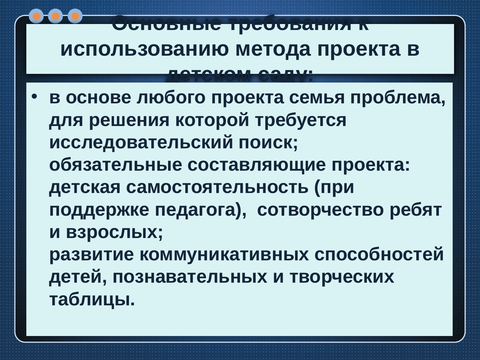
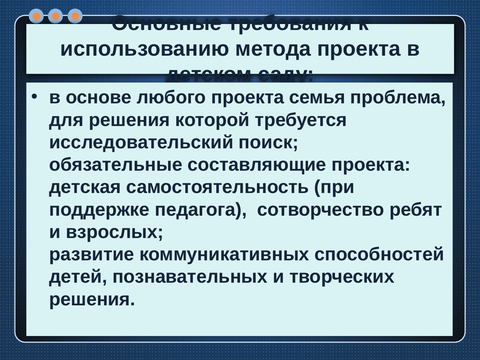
таблицы: таблицы -> решения (92, 299)
